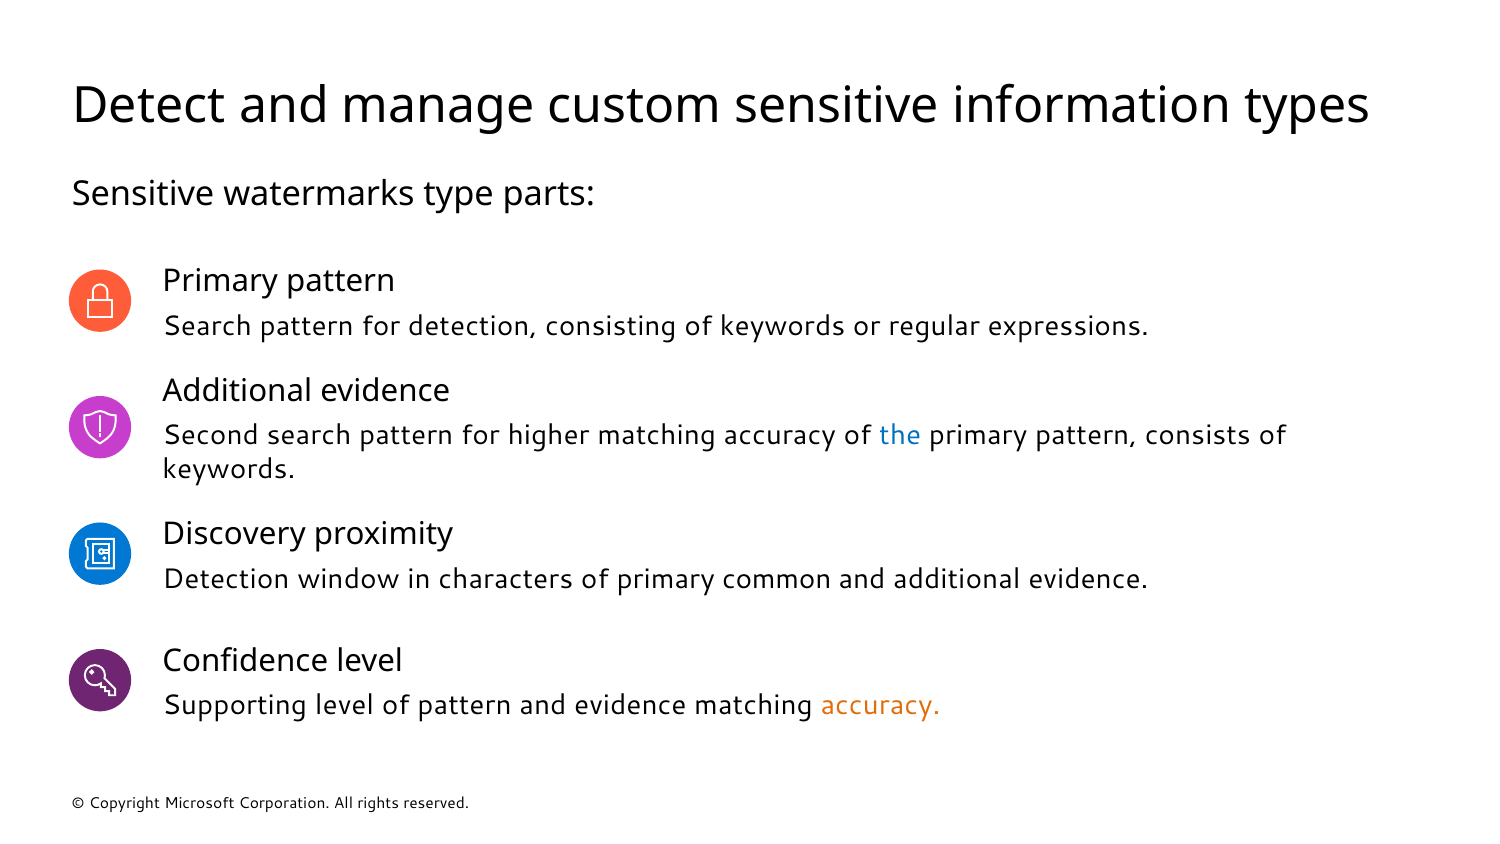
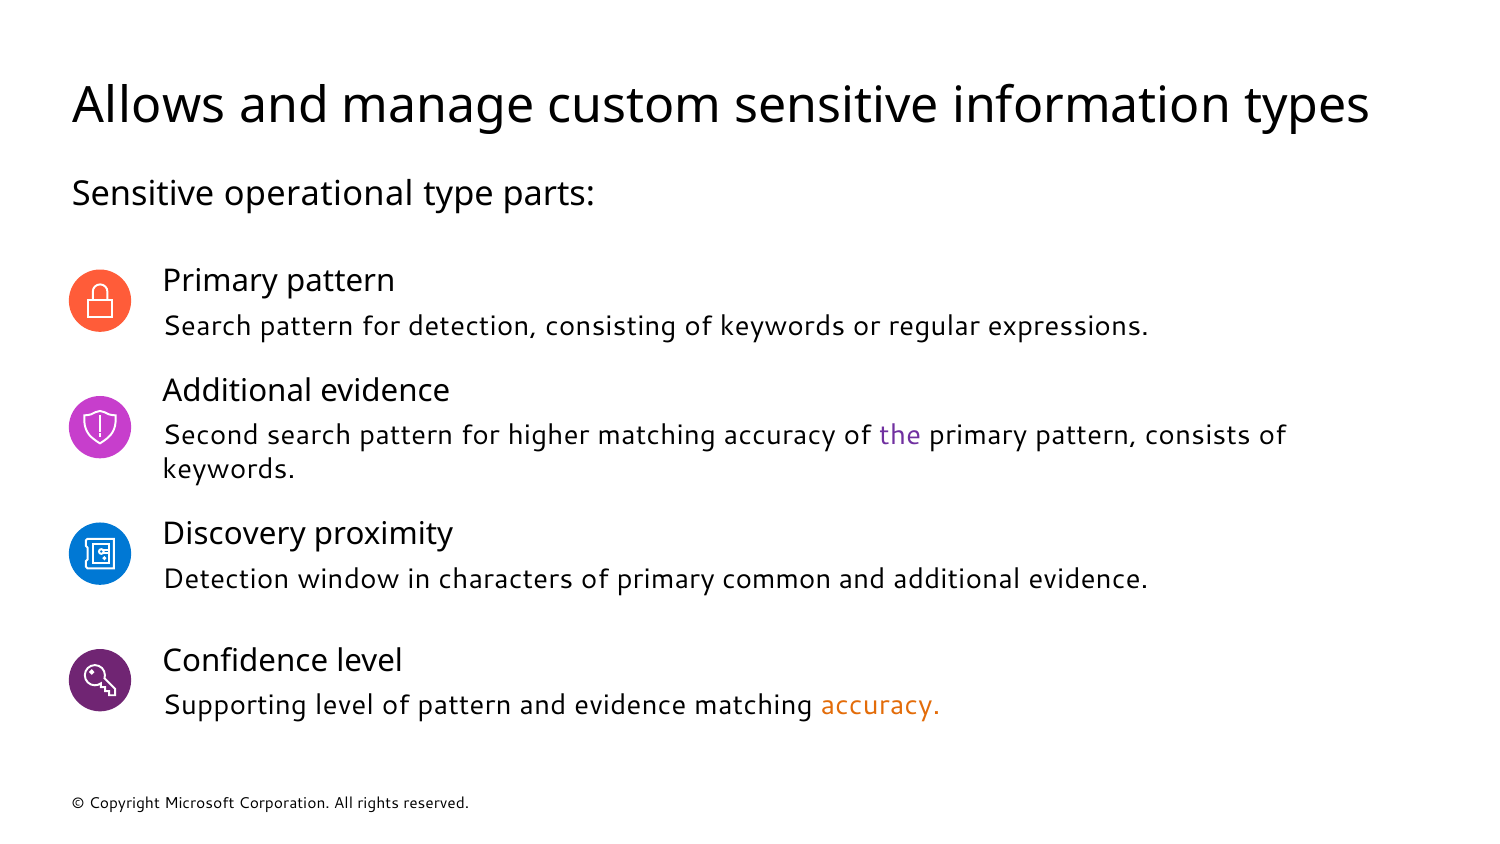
Detect: Detect -> Allows (149, 106)
watermarks: watermarks -> operational (319, 194)
the colour: blue -> purple (900, 436)
